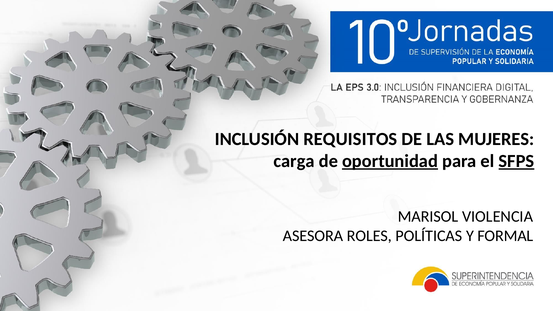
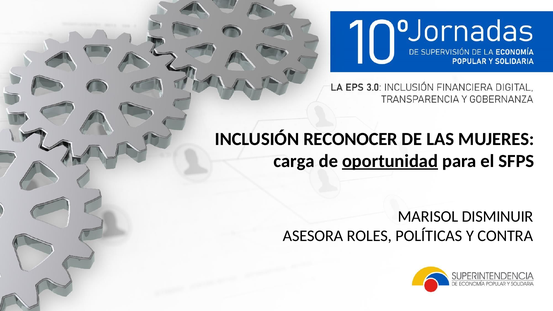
REQUISITOS: REQUISITOS -> RECONOCER (350, 139)
SFPS underline: present -> none (516, 161)
VIOLENCIA: VIOLENCIA -> DISMINUIR (498, 216)
FORMAL: FORMAL -> CONTRA (505, 236)
